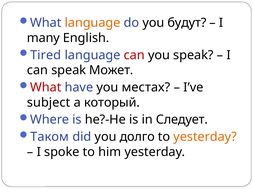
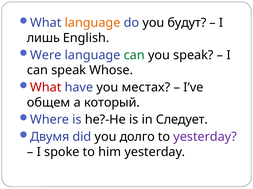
many: many -> лишь (43, 38)
Tired: Tired -> Were (46, 55)
can colour: red -> green (134, 55)
Может: Может -> Whose (111, 70)
subject: subject -> общем (49, 103)
Таком: Таком -> Двумя (50, 137)
yesterday colour: orange -> purple (205, 137)
